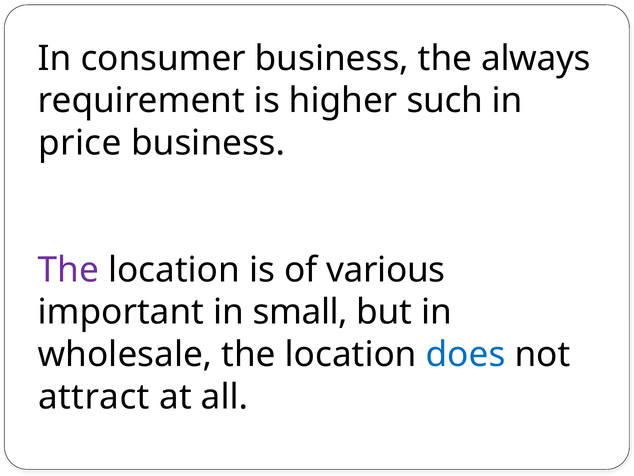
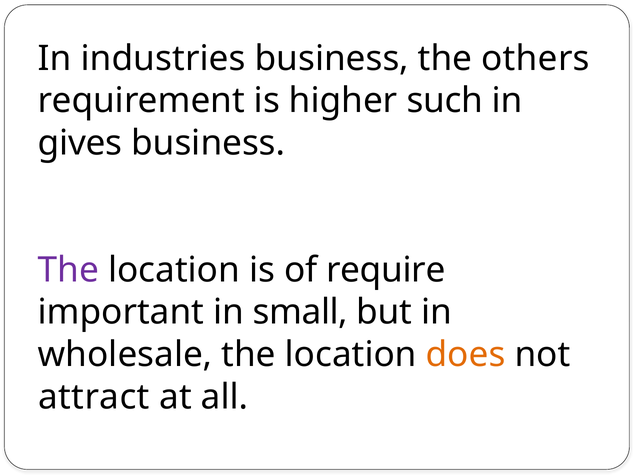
consumer: consumer -> industries (163, 58)
always: always -> others (536, 58)
price: price -> gives (80, 143)
various: various -> require (386, 270)
does colour: blue -> orange (466, 354)
